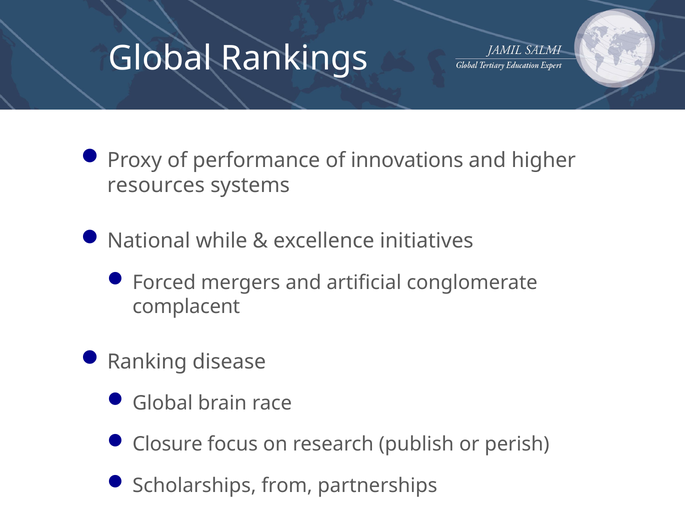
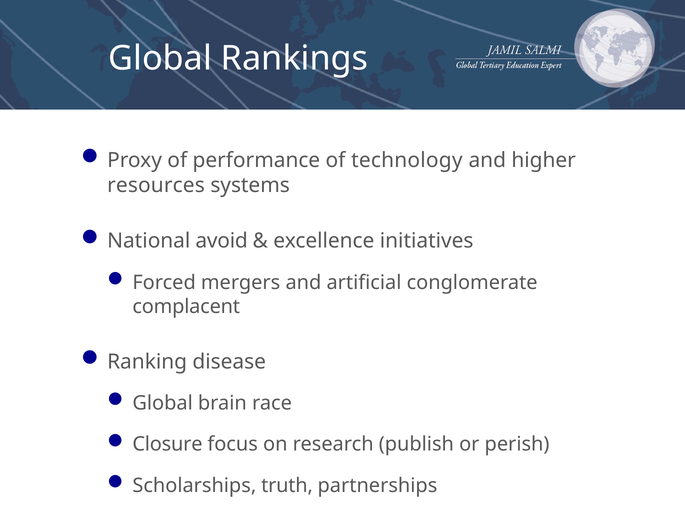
innovations: innovations -> technology (407, 160)
while: while -> avoid (222, 241)
from: from -> truth (287, 485)
